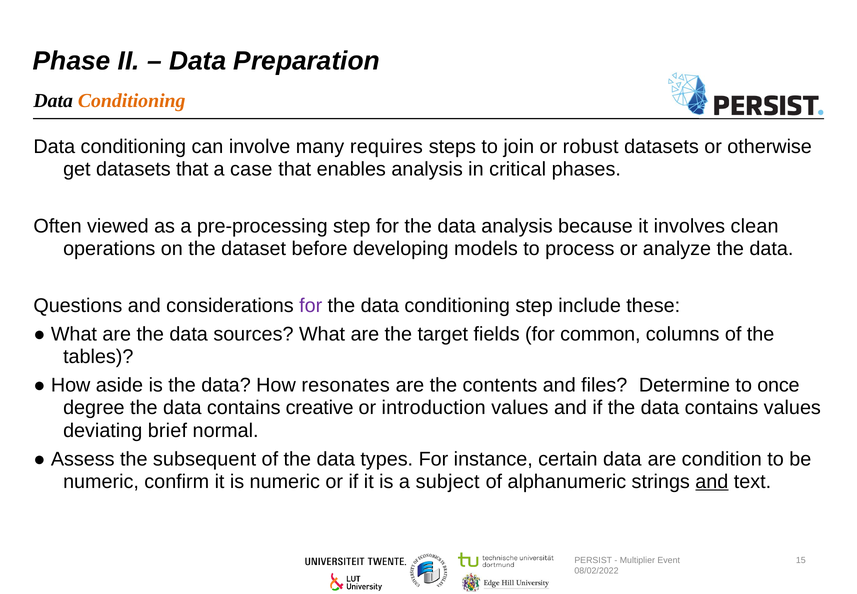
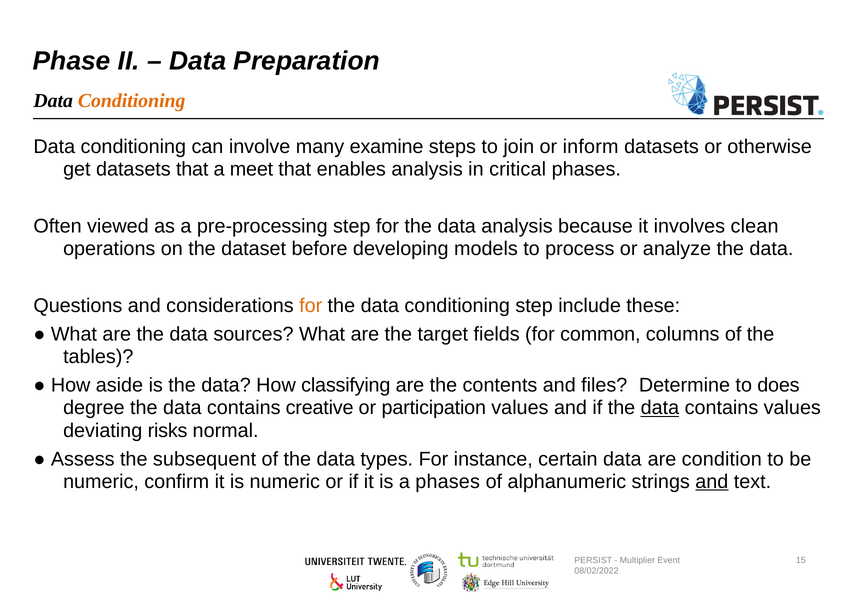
requires: requires -> examine (387, 146)
robust: robust -> inform (591, 146)
case: case -> meet (251, 169)
for colour: purple -> orange (311, 305)
resonates: resonates -> classifying (346, 385)
once: once -> does (778, 385)
introduction: introduction -> participation (434, 407)
data underline: none -> present (660, 407)
brief: brief -> risks (168, 430)
a subject: subject -> phases (448, 481)
